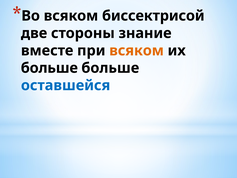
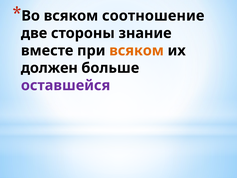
биссектрисой: биссектрисой -> соотношение (153, 16)
больше: больше -> должен (49, 68)
оставшейся colour: blue -> purple (66, 85)
